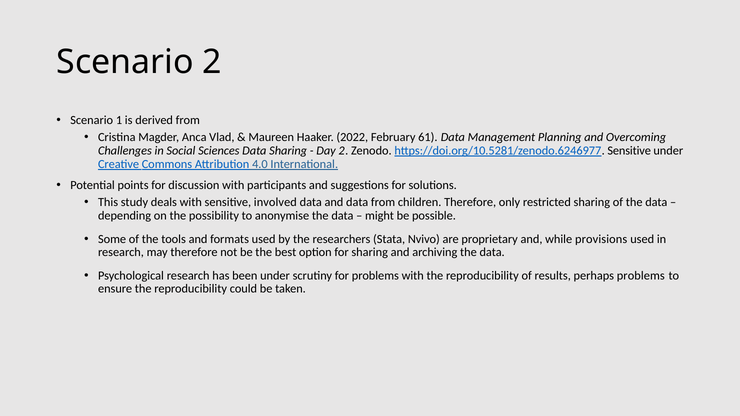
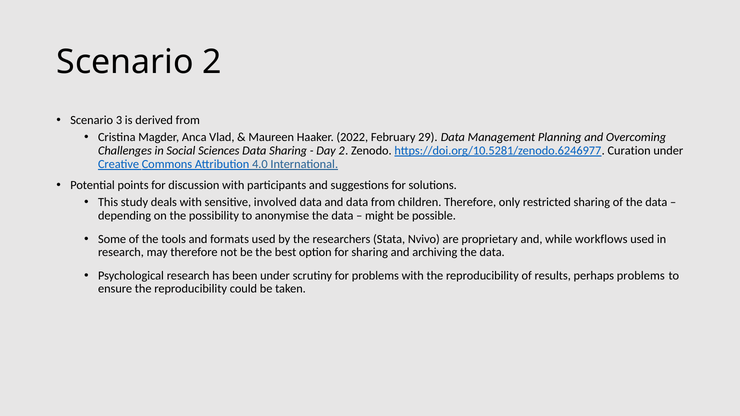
1: 1 -> 3 (119, 120)
61: 61 -> 29 (428, 137)
https://doi.org/10.5281/zenodo.6246977 Sensitive: Sensitive -> Curation (629, 151)
provisions: provisions -> workflows (601, 239)
